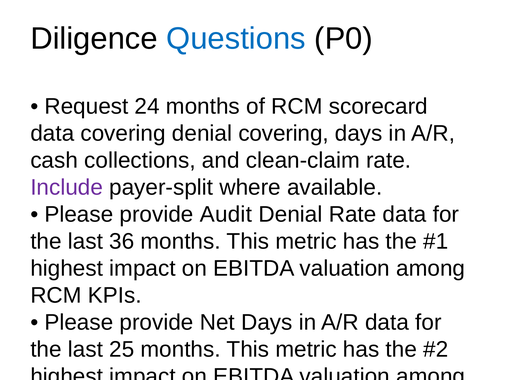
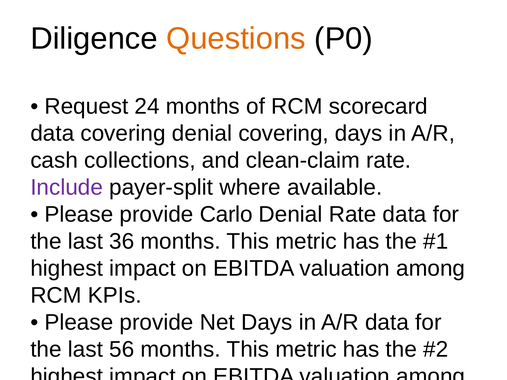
Questions colour: blue -> orange (236, 38)
Audit: Audit -> Carlo (226, 215)
25: 25 -> 56 (122, 350)
